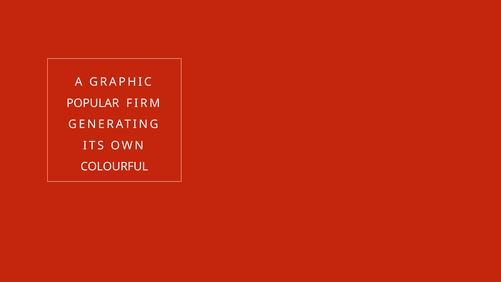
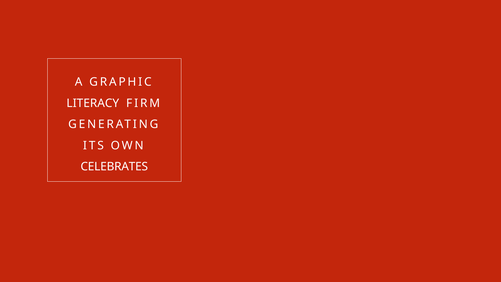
POPULAR: POPULAR -> LITERACY (93, 103)
COLOURFUL: COLOURFUL -> CELEBRATES (114, 167)
